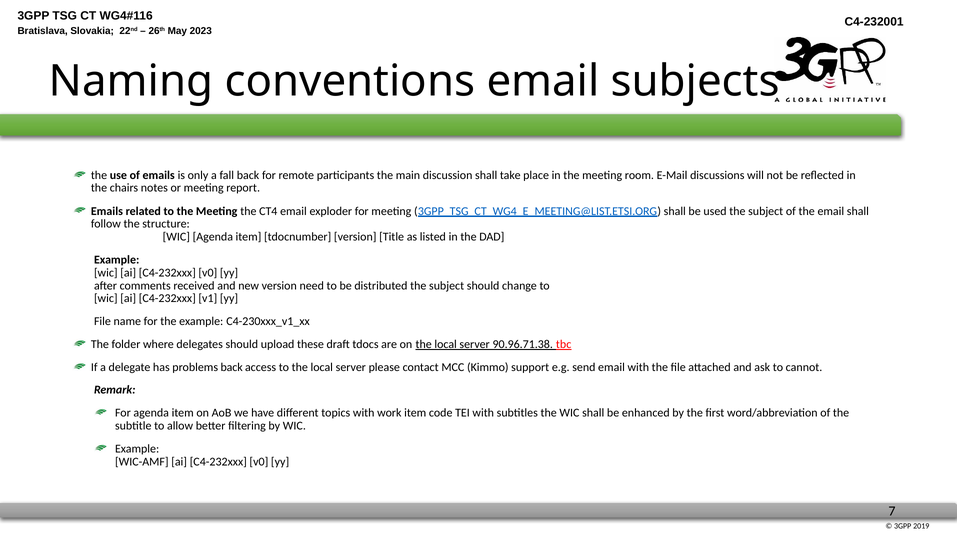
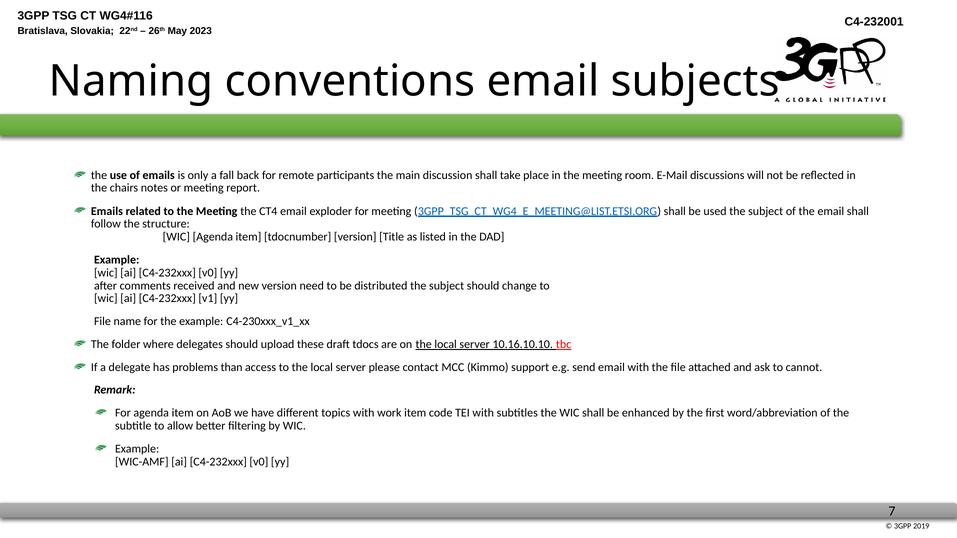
90.96.71.38: 90.96.71.38 -> 10.16.10.10 (523, 344)
problems back: back -> than (232, 367)
